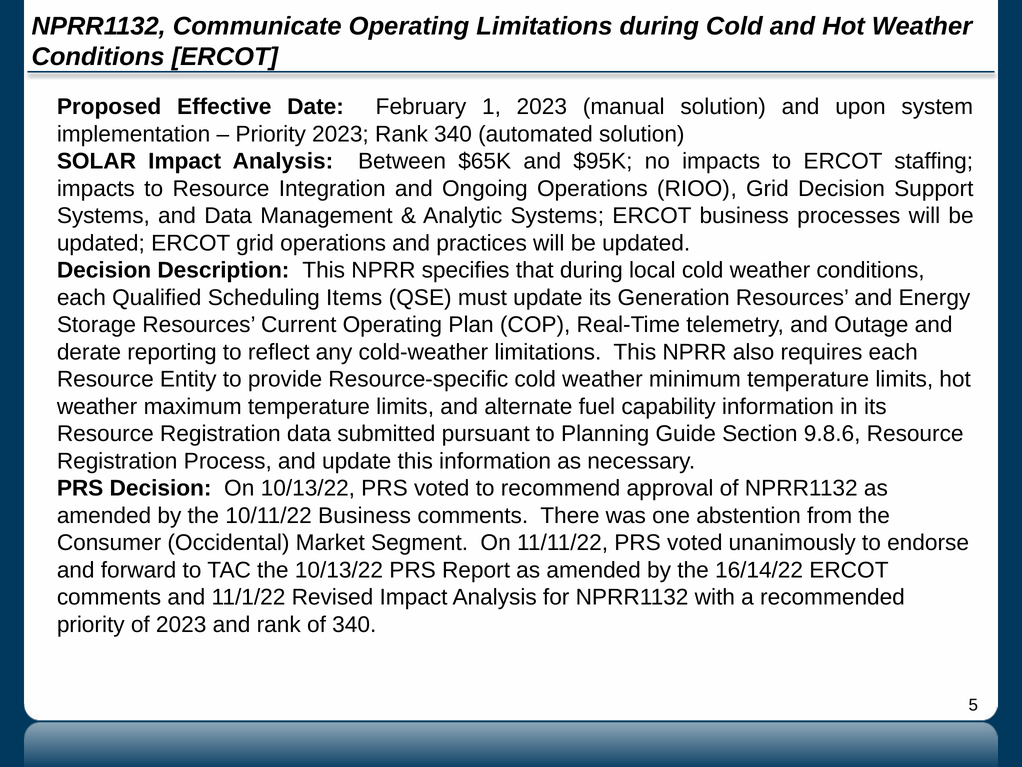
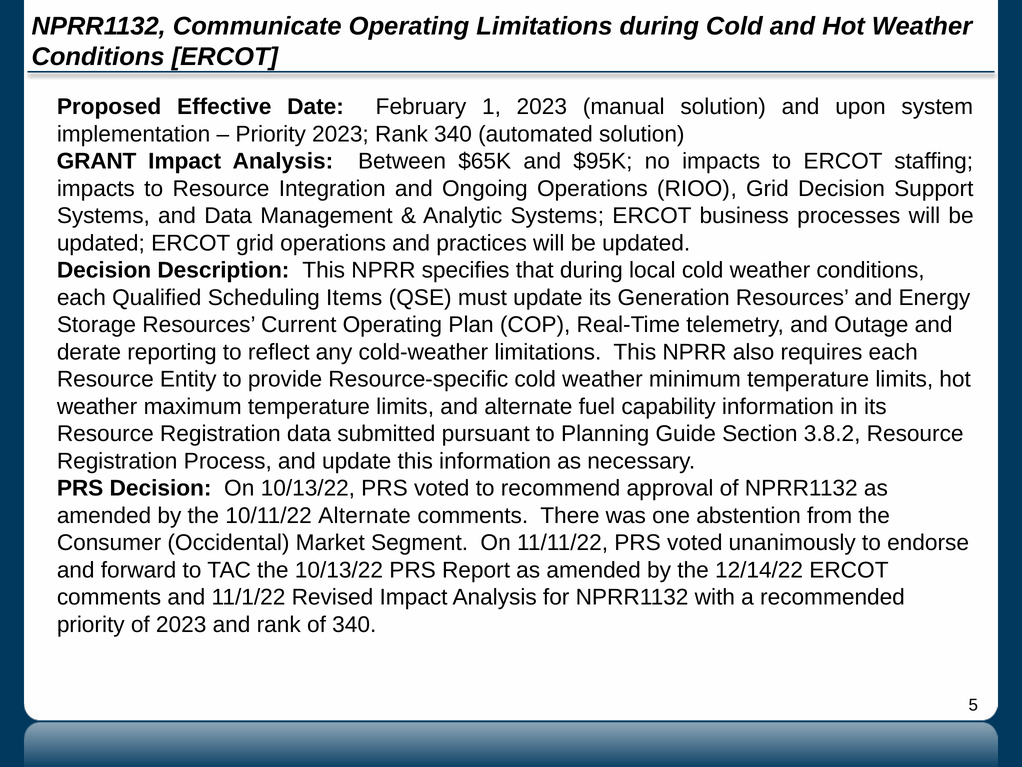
SOLAR: SOLAR -> GRANT (97, 161)
9.8.6: 9.8.6 -> 3.8.2 (832, 434)
10/11/22 Business: Business -> Alternate (365, 515)
16/14/22: 16/14/22 -> 12/14/22 (759, 570)
